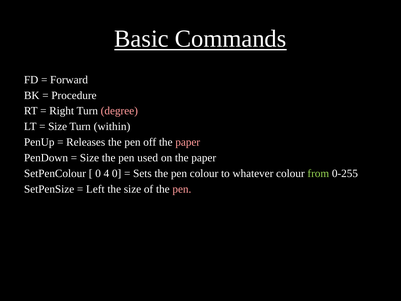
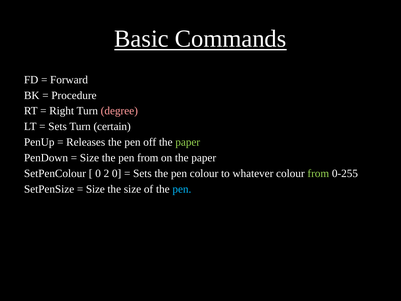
Size: Size -> Sets (58, 126)
within: within -> certain (112, 126)
paper colour: pink -> light green (188, 142)
pen used: used -> from (148, 158)
4: 4 -> 2 (106, 173)
Left: Left -> Size (95, 189)
pen colour: pink -> light blue (182, 189)
